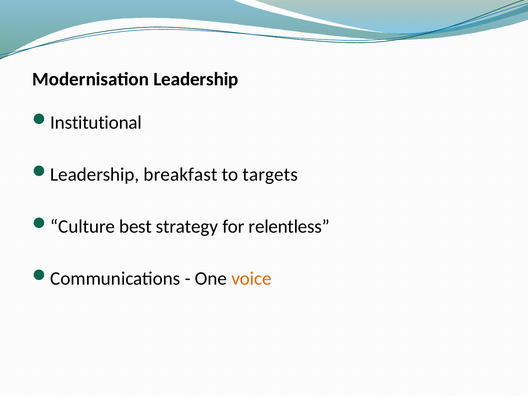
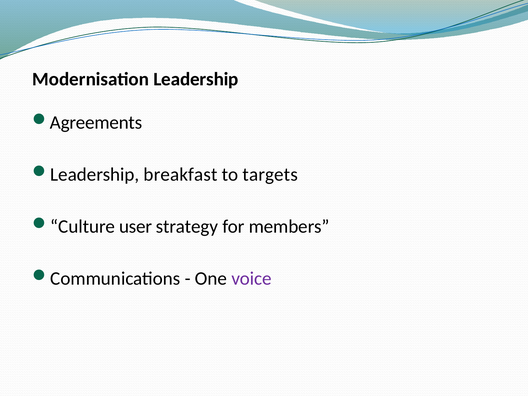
Institutional: Institutional -> Agreements (96, 123)
best: best -> user (136, 226)
relentless: relentless -> members (289, 226)
voice colour: orange -> purple (252, 278)
